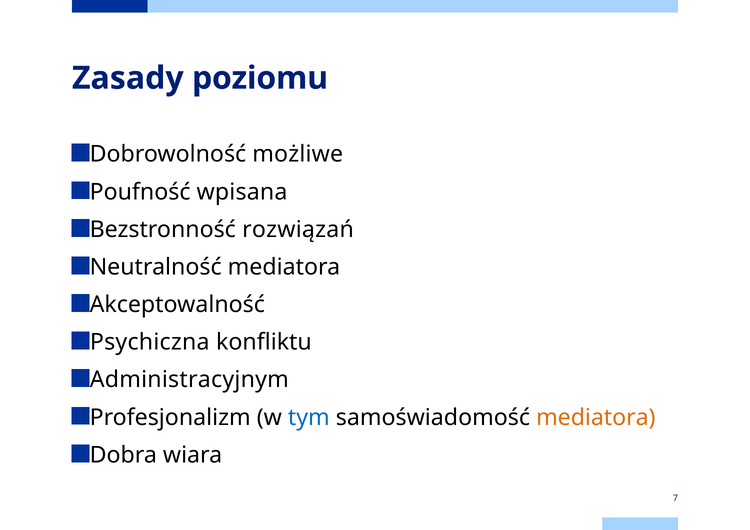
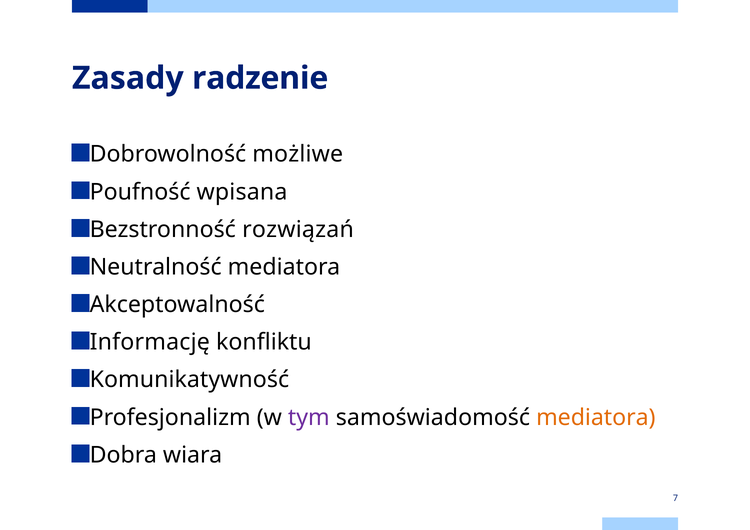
poziomu: poziomu -> radzenie (260, 78)
Psychiczna: Psychiczna -> Informację (150, 342)
Administracyjnym: Administracyjnym -> Komunikatywność (189, 380)
tym colour: blue -> purple (309, 418)
